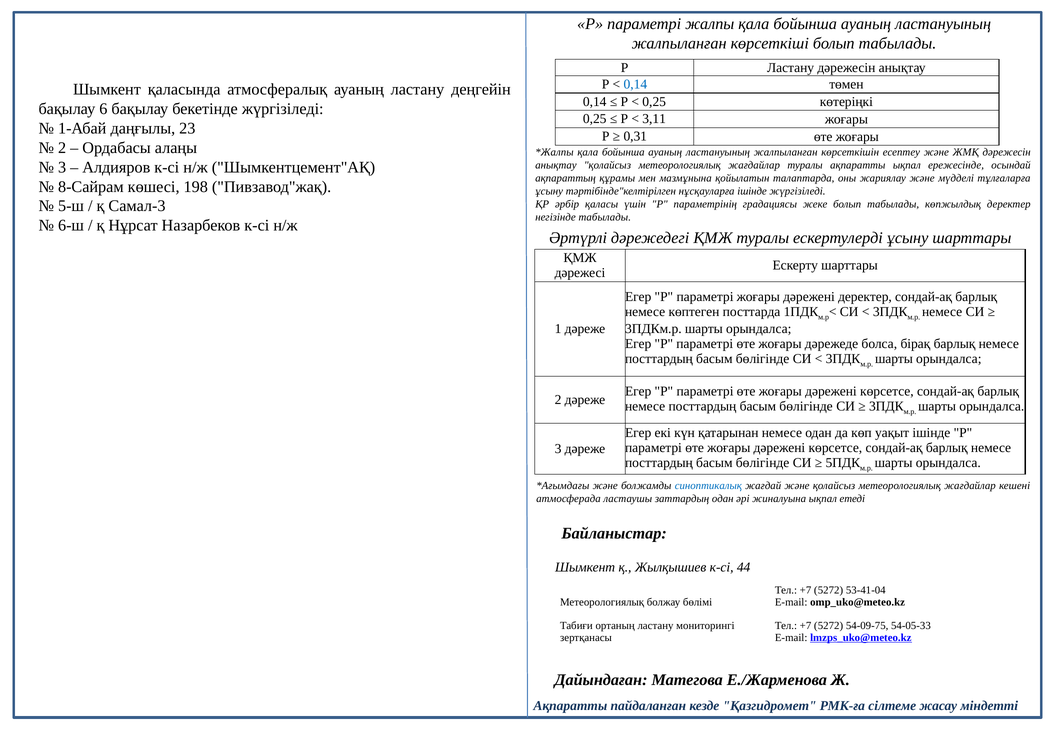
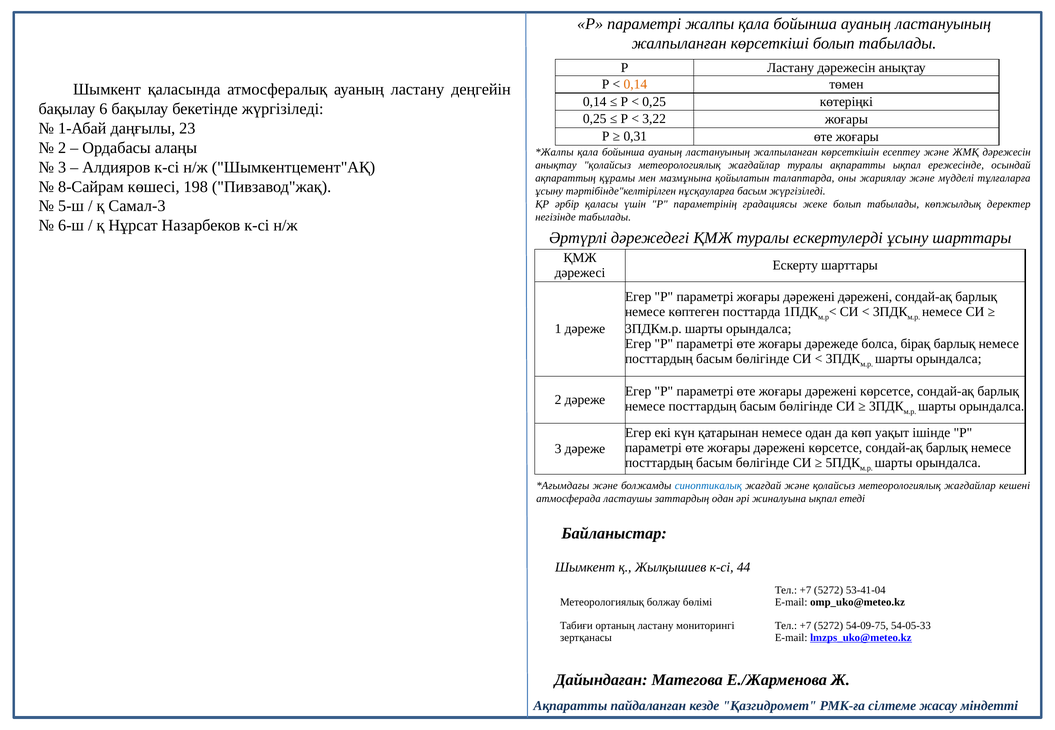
0,14 colour: blue -> orange (635, 84)
3,11: 3,11 -> 3,22 (654, 119)
нұсқауларға ішінде: ішінде -> басым (752, 191)
дәрежені деректер: деректер -> дәрежені (865, 297)
